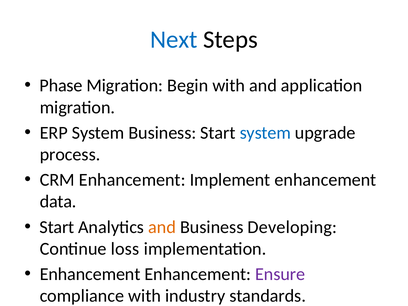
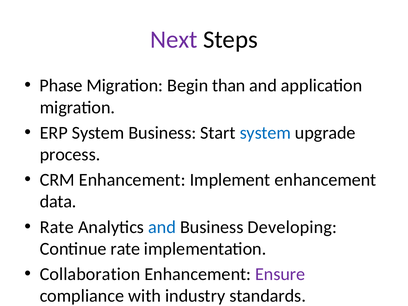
Next colour: blue -> purple (174, 39)
Begin with: with -> than (229, 86)
Start: Start -> Rate (57, 227)
and colour: orange -> blue (162, 227)
Continue loss: loss -> rate (125, 249)
Enhancement: Enhancement -> Collaboration (90, 274)
